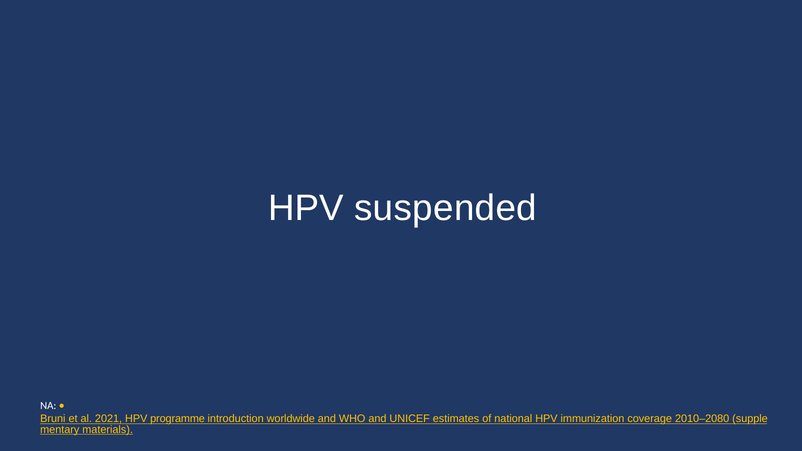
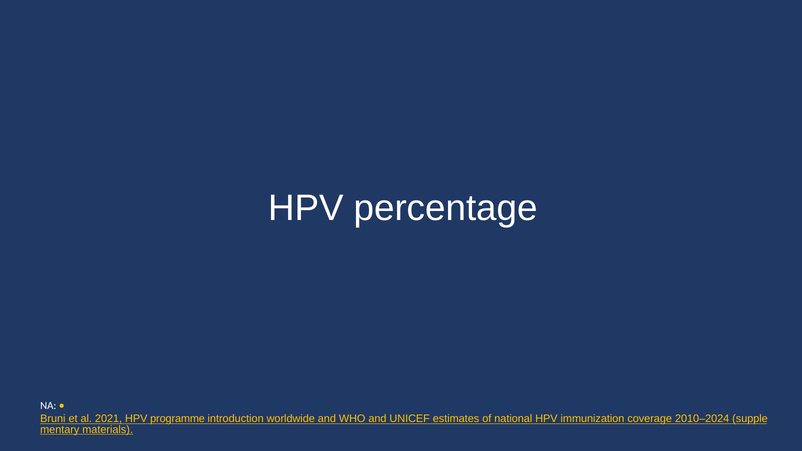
suspended: suspended -> percentage (446, 208)
2010–2080: 2010–2080 -> 2010–2024 (702, 419)
